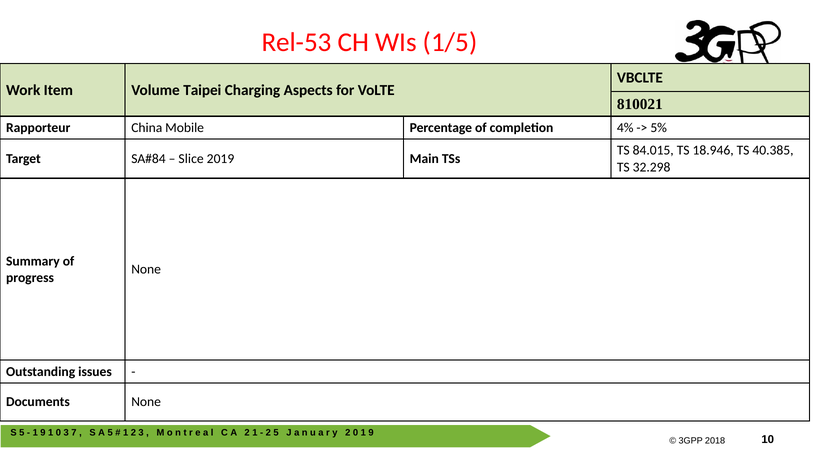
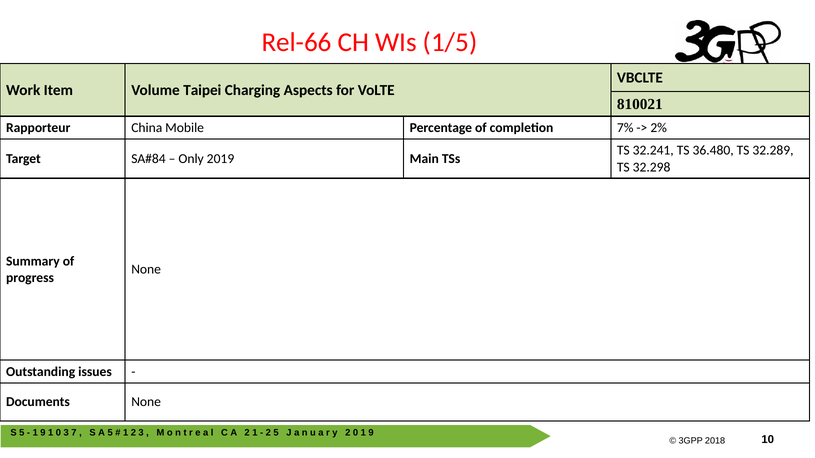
Rel-53: Rel-53 -> Rel-66 (296, 42)
4%: 4% -> 7% (625, 128)
5%: 5% -> 2% (659, 128)
84.015: 84.015 -> 32.241 (653, 151)
18.946: 18.946 -> 36.480 (713, 151)
40.385: 40.385 -> 32.289 (773, 151)
Slice: Slice -> Only (191, 159)
